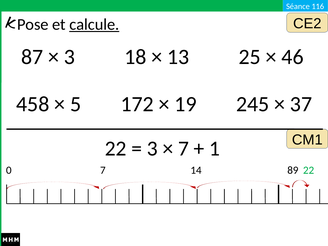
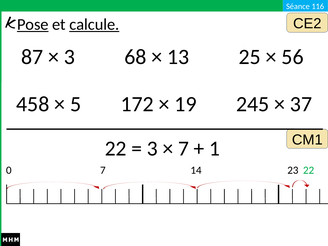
Pose underline: none -> present (33, 24)
18: 18 -> 68 (135, 57)
46: 46 -> 56 (293, 57)
89: 89 -> 23 (293, 170)
